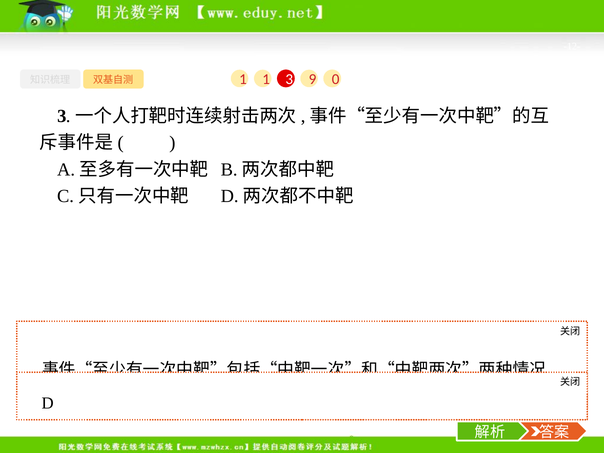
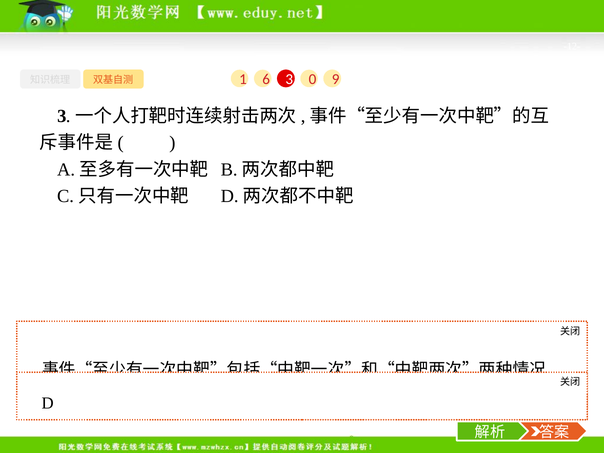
0: 0 -> 9 (336, 79)
1: 1 -> 6 (266, 79)
9: 9 -> 0 (312, 79)
